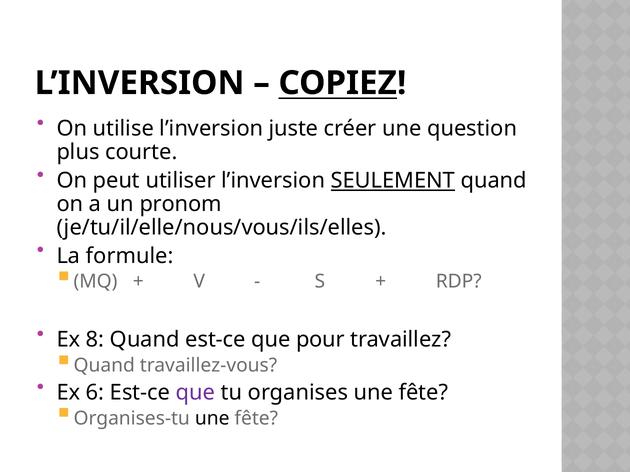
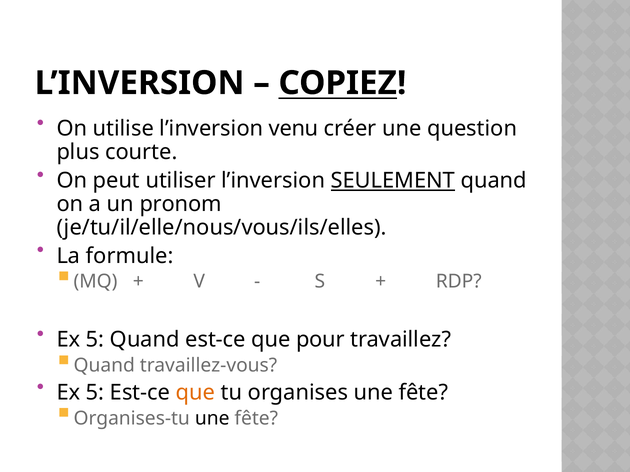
juste: juste -> venu (294, 129)
8: 8 -> 5 (95, 340)
6: 6 -> 5 (95, 393)
que colour: purple -> orange (196, 393)
